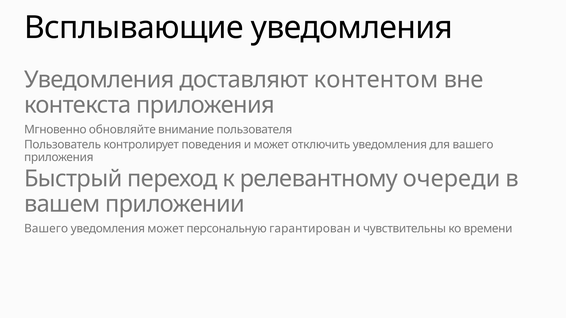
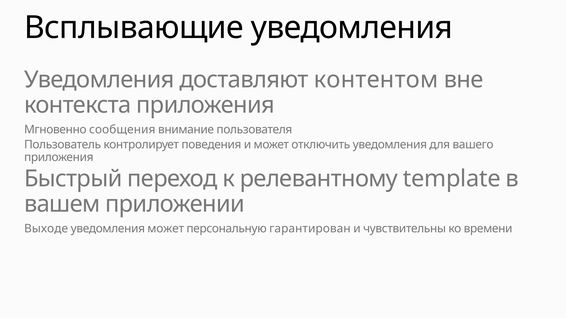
обновляйте: обновляйте -> сообщения (122, 130)
очереди: очереди -> template (452, 179)
Вашего: Вашего -> Выходе (46, 229)
